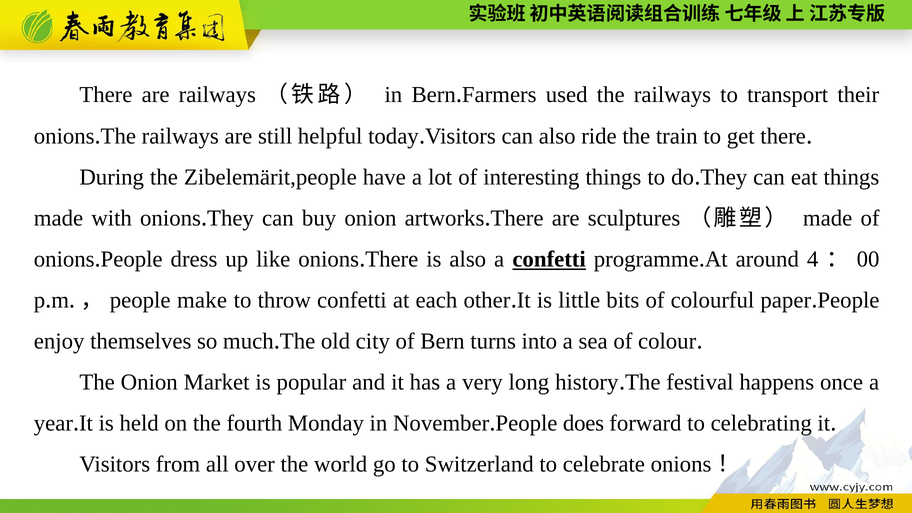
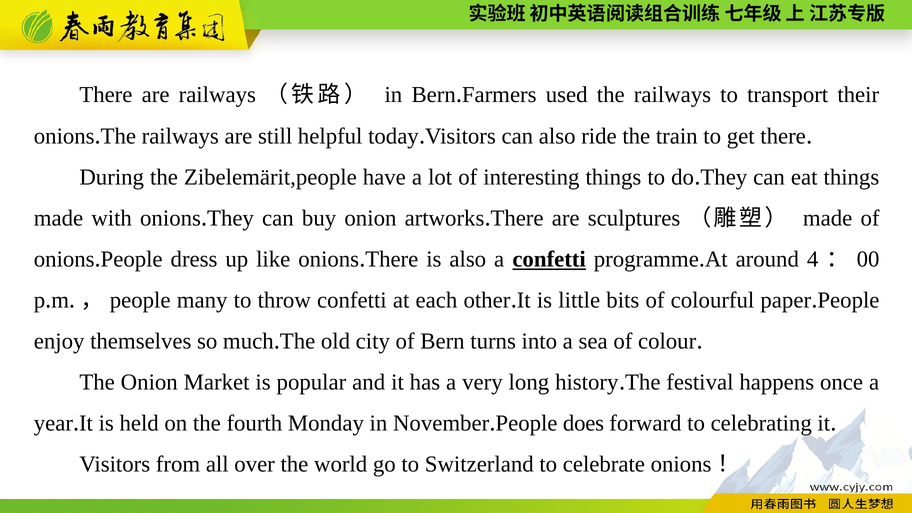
make: make -> many (202, 300)
